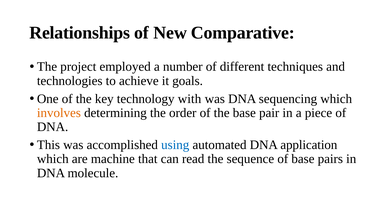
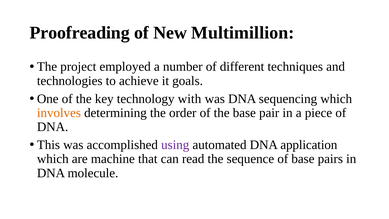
Relationships: Relationships -> Proofreading (80, 33)
Comparative: Comparative -> Multimillion (243, 33)
using colour: blue -> purple (175, 145)
